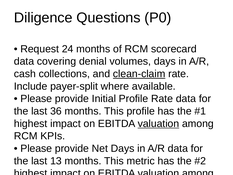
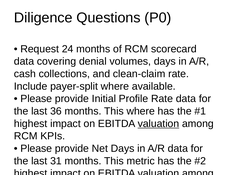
clean-claim underline: present -> none (139, 74)
This profile: profile -> where (141, 111)
13: 13 -> 31 (56, 161)
